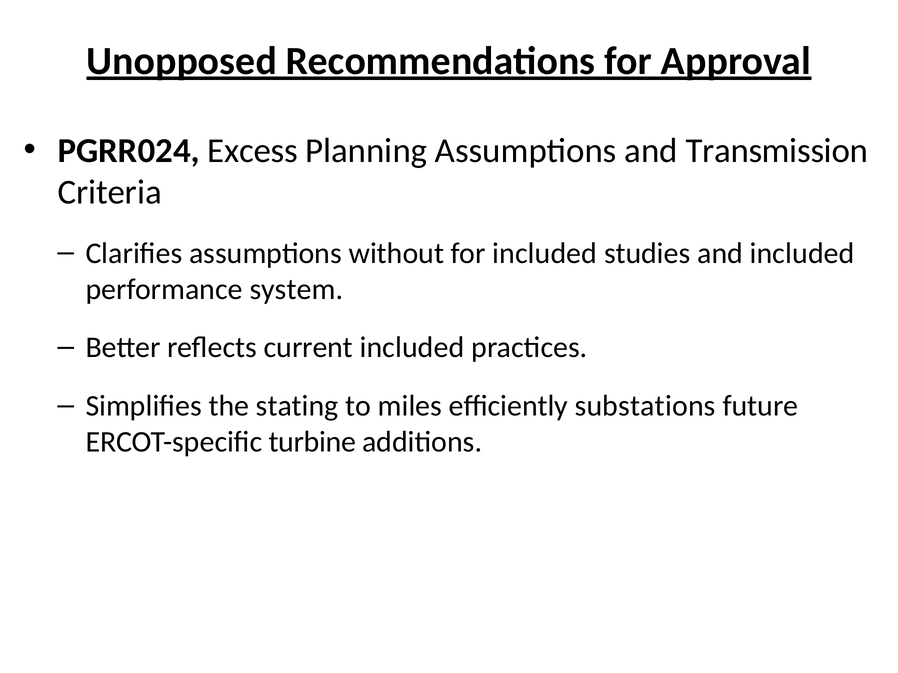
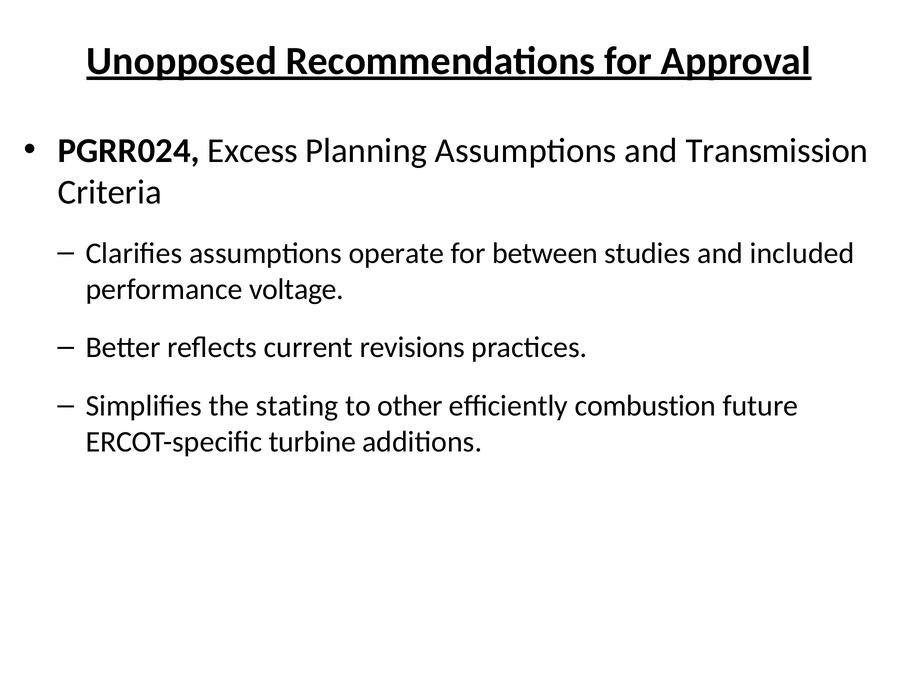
without: without -> operate (396, 253)
for included: included -> between (545, 253)
system: system -> voltage (297, 289)
current included: included -> revisions (412, 348)
miles: miles -> other (410, 406)
substations: substations -> combustion (645, 406)
